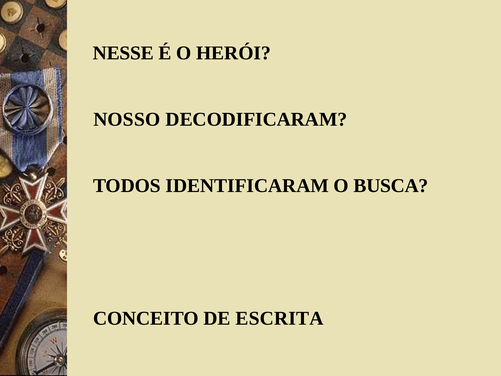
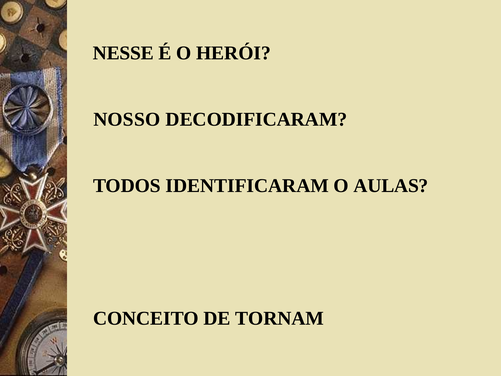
BUSCA: BUSCA -> AULAS (391, 186)
ESCRITA: ESCRITA -> TORNAM (280, 318)
